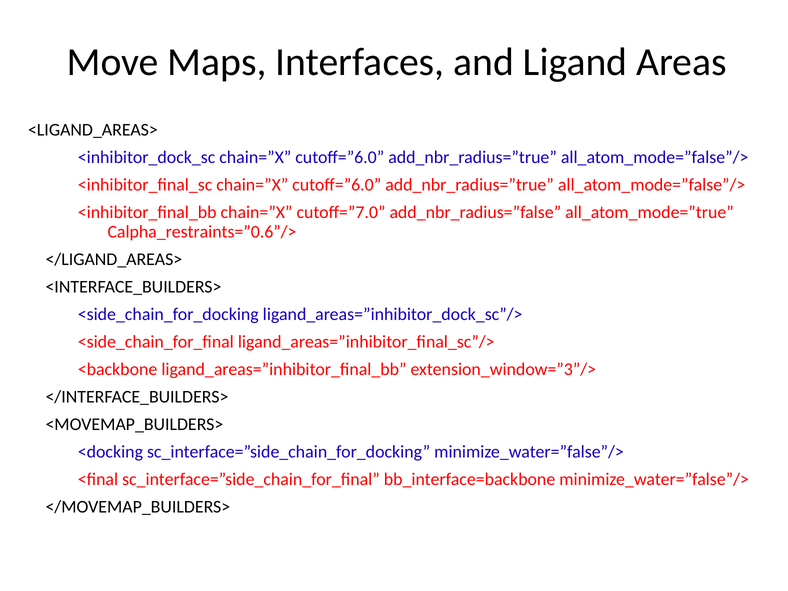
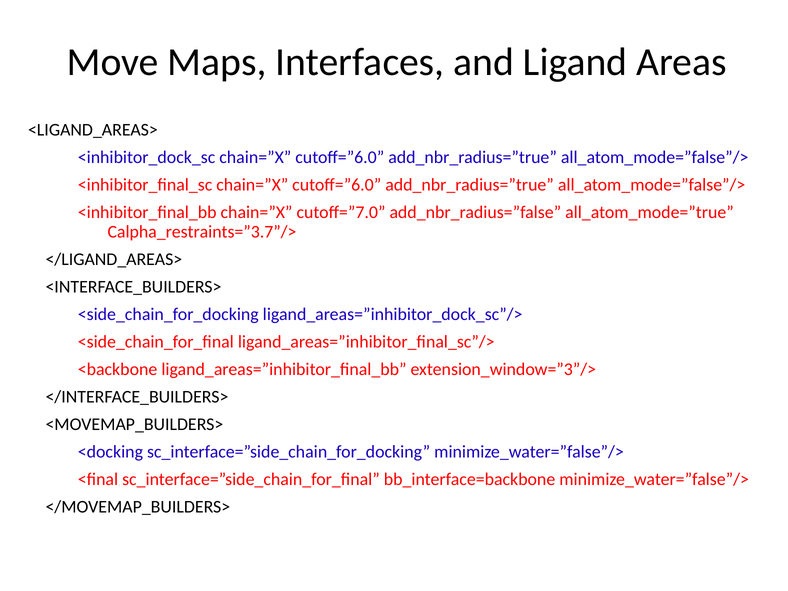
Calpha_restraints=”0.6”/>: Calpha_restraints=”0.6”/> -> Calpha_restraints=”3.7”/> (202, 232)
